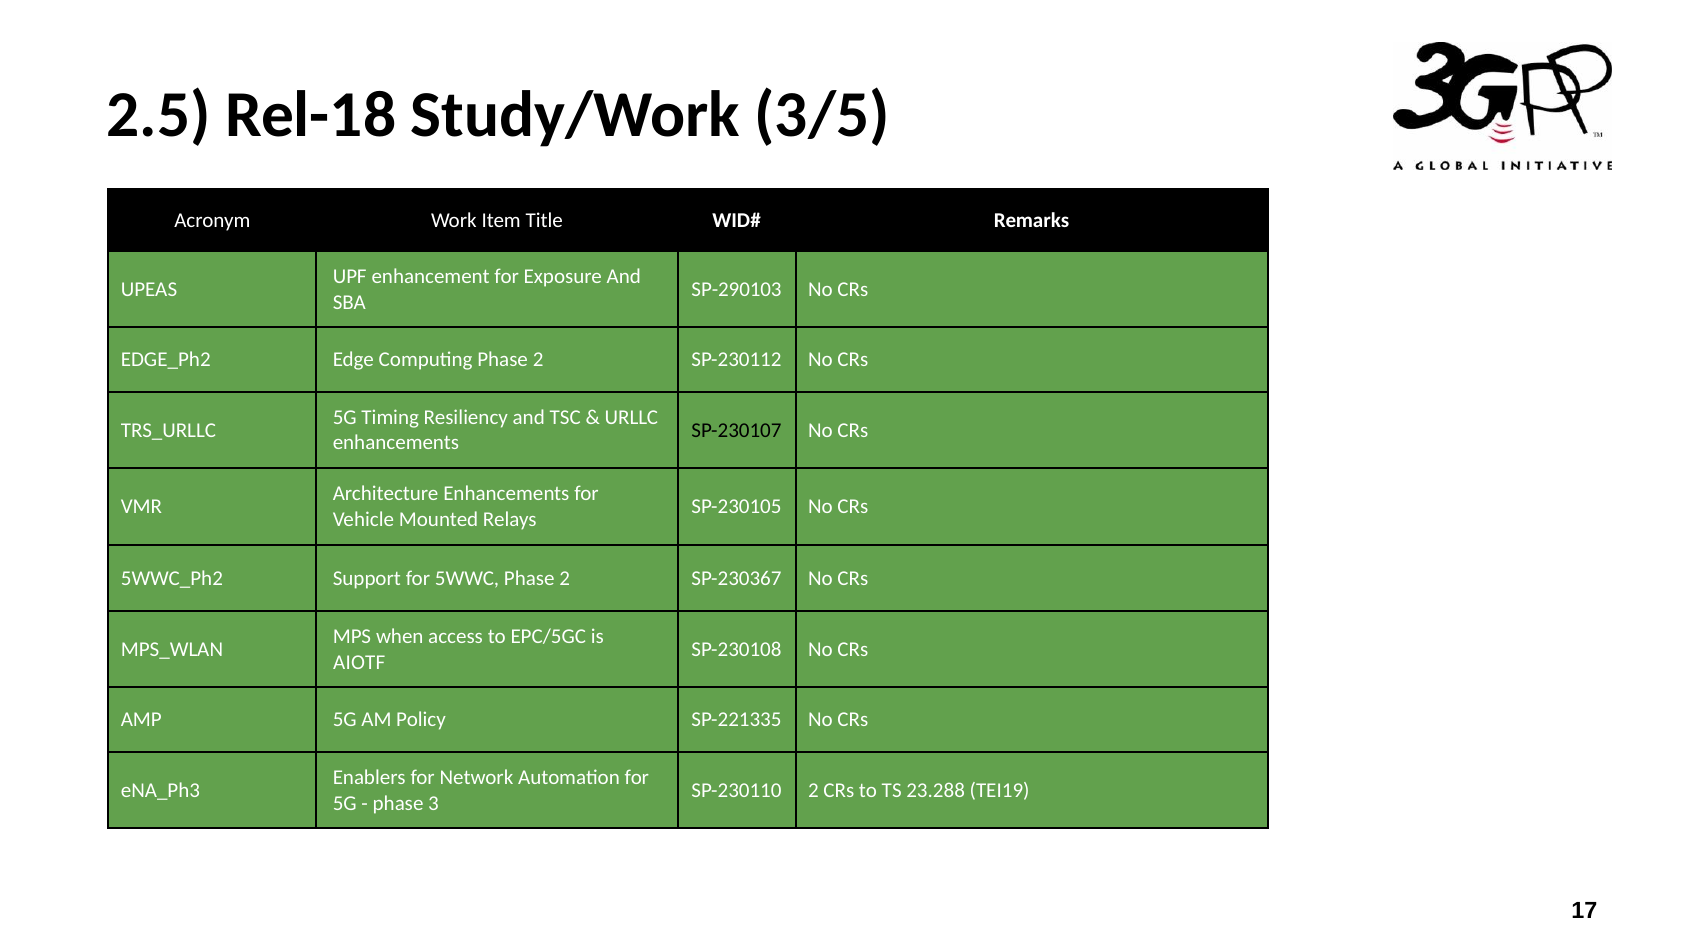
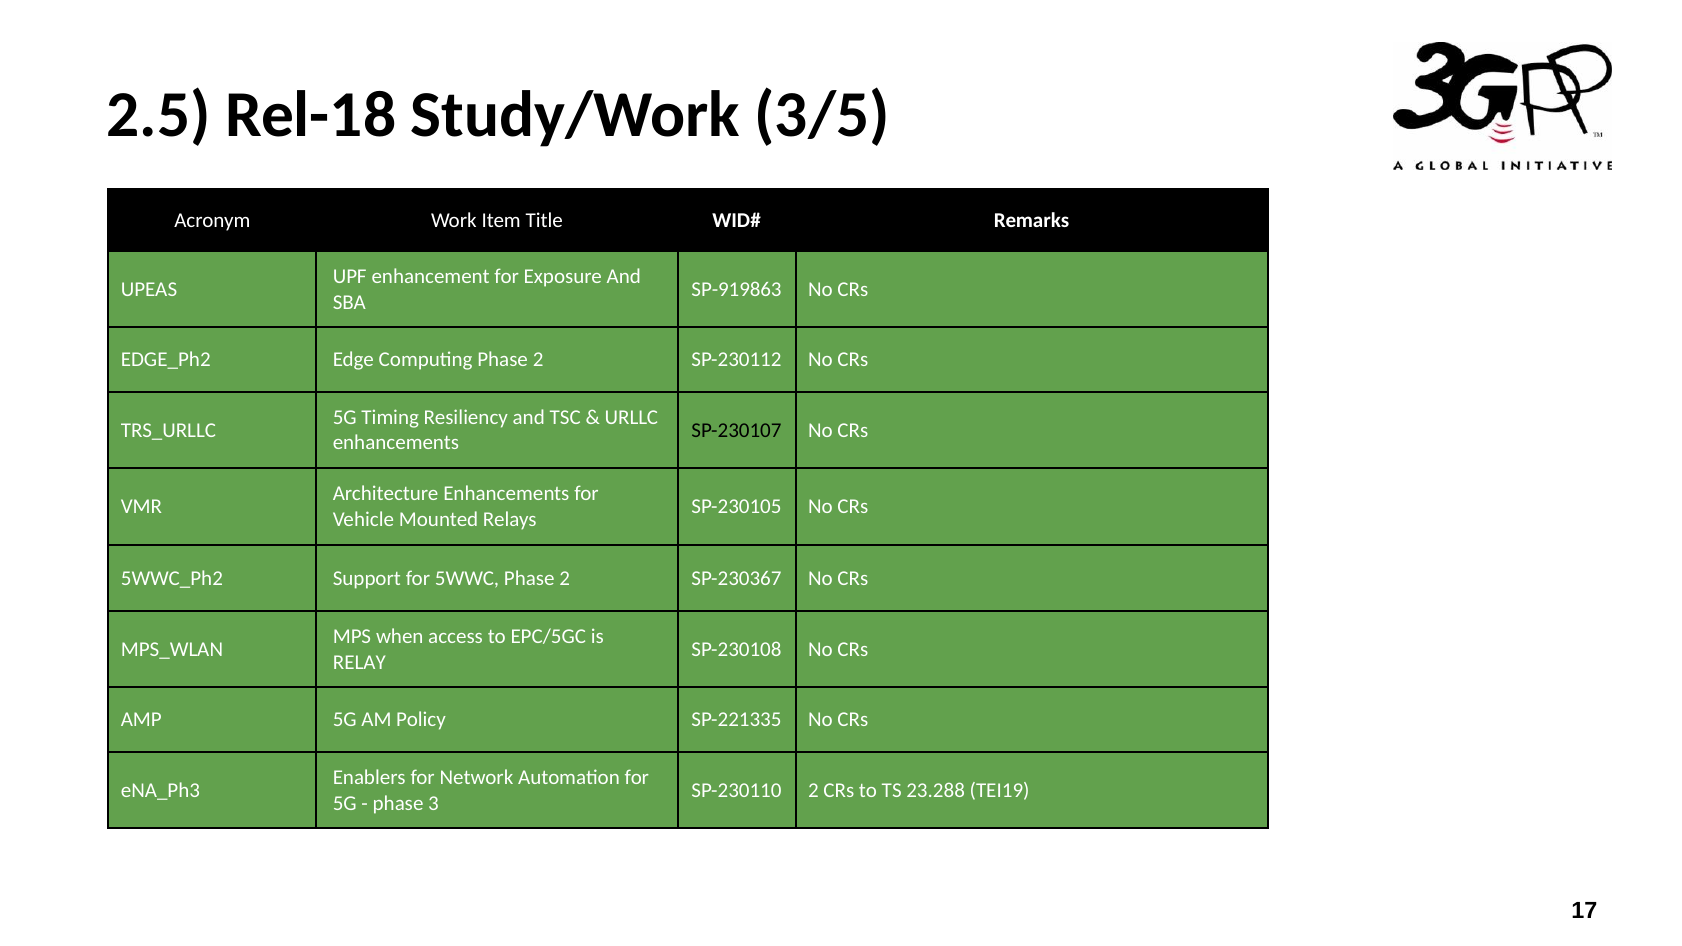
SP-290103: SP-290103 -> SP-919863 (737, 289)
AIOTF: AIOTF -> RELAY (359, 662)
